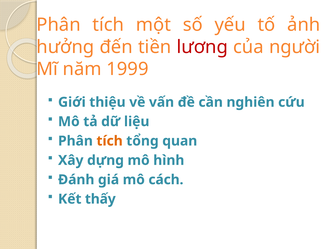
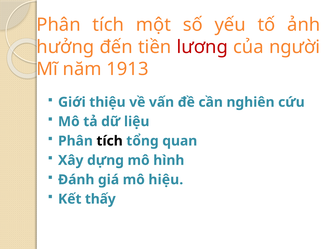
1999: 1999 -> 1913 (127, 69)
tích colour: orange -> black (110, 141)
cách: cách -> hiệu (166, 180)
